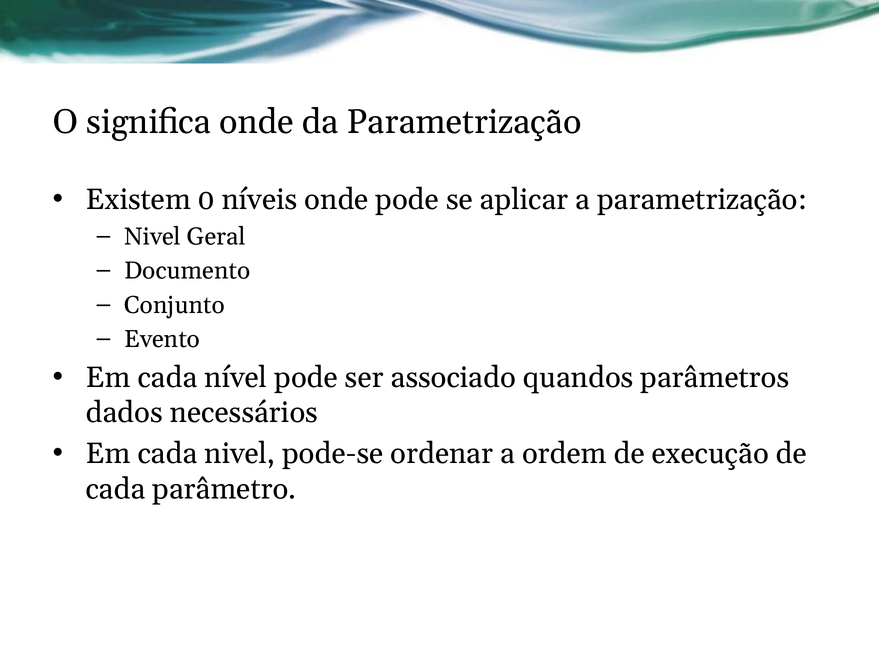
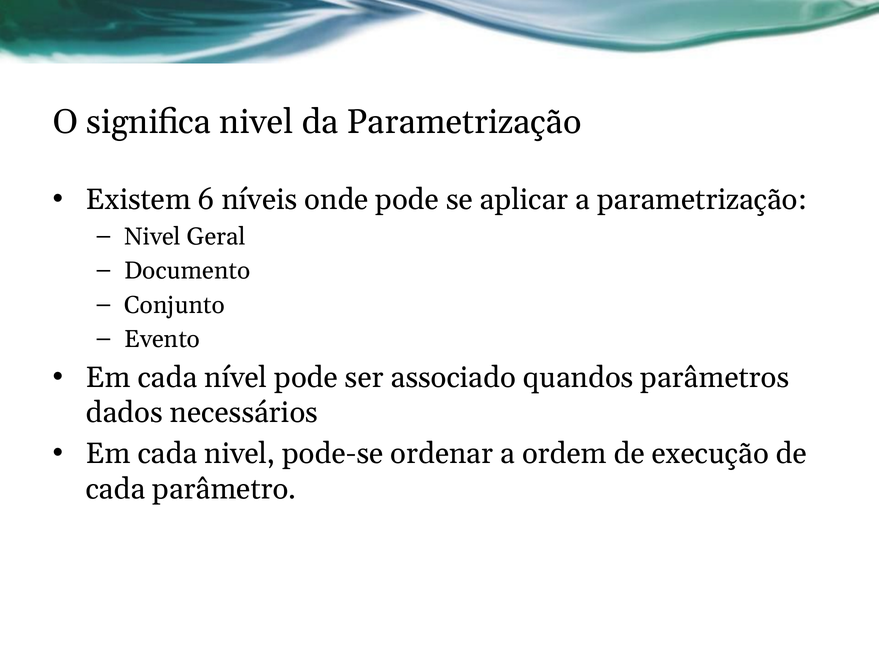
significa onde: onde -> nivel (256, 122)
0: 0 -> 6 (206, 200)
